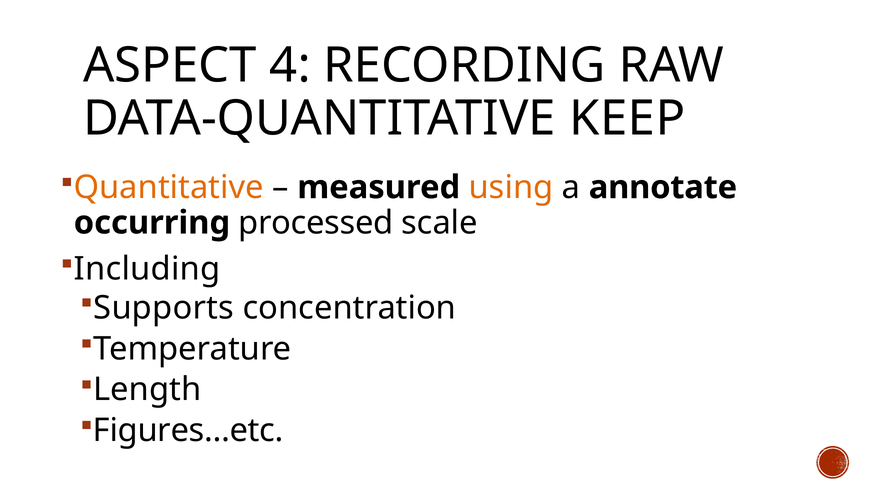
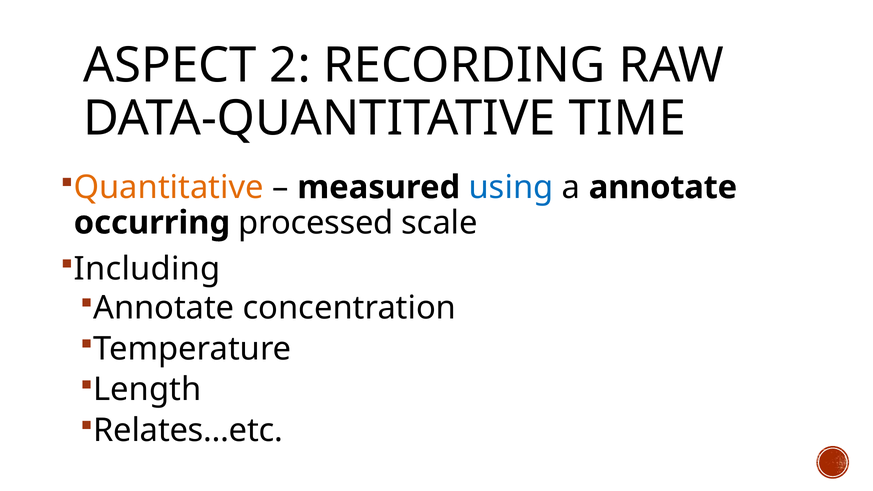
4: 4 -> 2 (290, 65)
KEEP: KEEP -> TIME (627, 119)
using colour: orange -> blue (511, 187)
Supports: Supports -> Annotate (164, 308)
Figures…etc: Figures…etc -> Relates…etc (188, 431)
